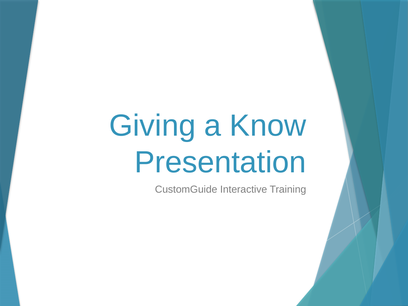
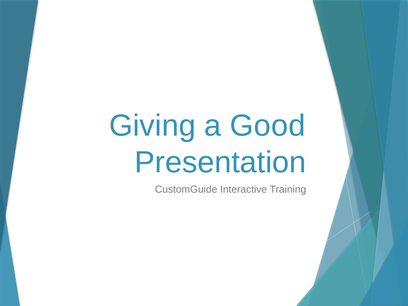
Know: Know -> Good (268, 126)
